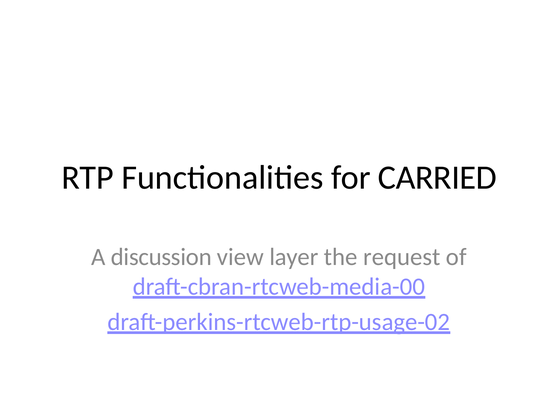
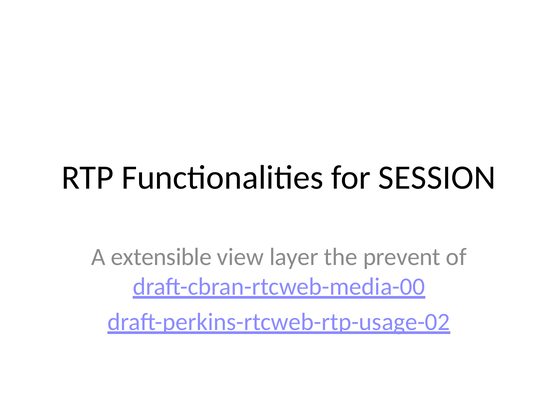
CARRIED: CARRIED -> SESSION (437, 177)
discussion: discussion -> extensible (161, 257)
request: request -> prevent (402, 257)
